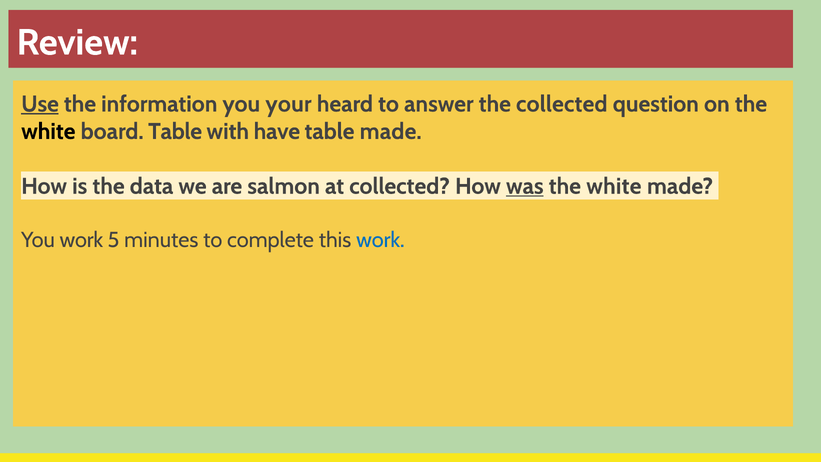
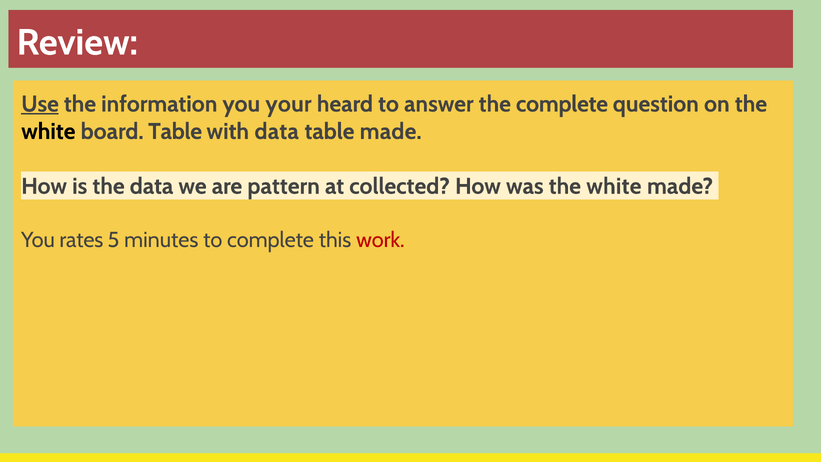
the collected: collected -> complete (562, 104)
with have: have -> data (277, 131)
salmon: salmon -> pattern (284, 186)
was underline: present -> none (525, 186)
You work: work -> rates (81, 240)
work colour: blue -> red (380, 240)
